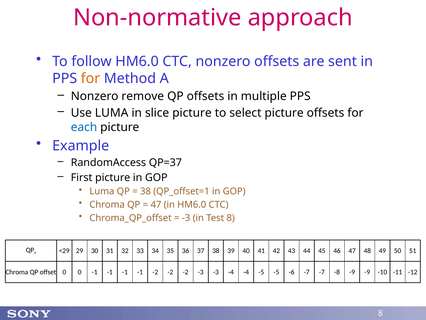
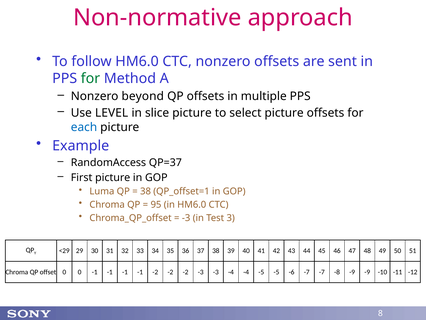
for colour: orange -> green (91, 78)
remove: remove -> beyond (143, 96)
Use LUMA: LUMA -> LEVEL (112, 113)
47: 47 -> 95 (156, 204)
Test 8: 8 -> 3 (231, 218)
